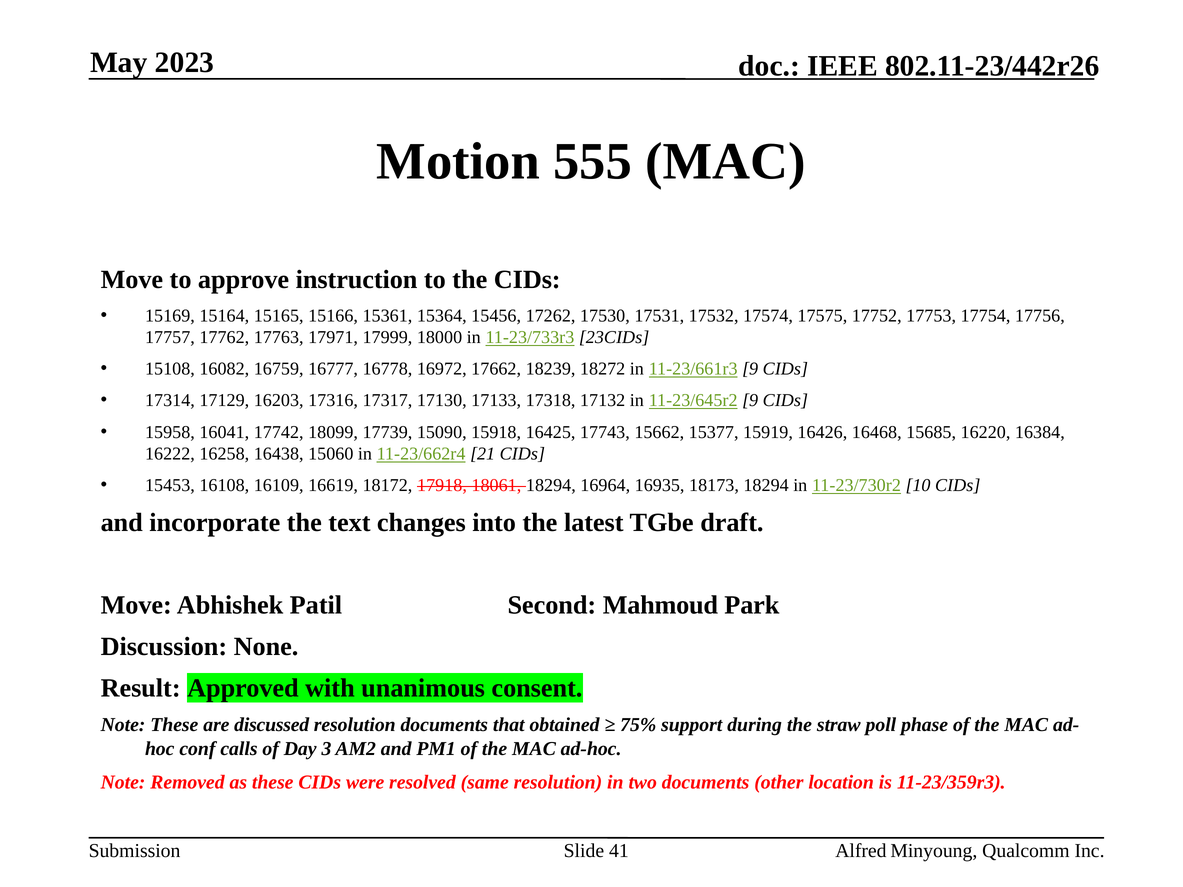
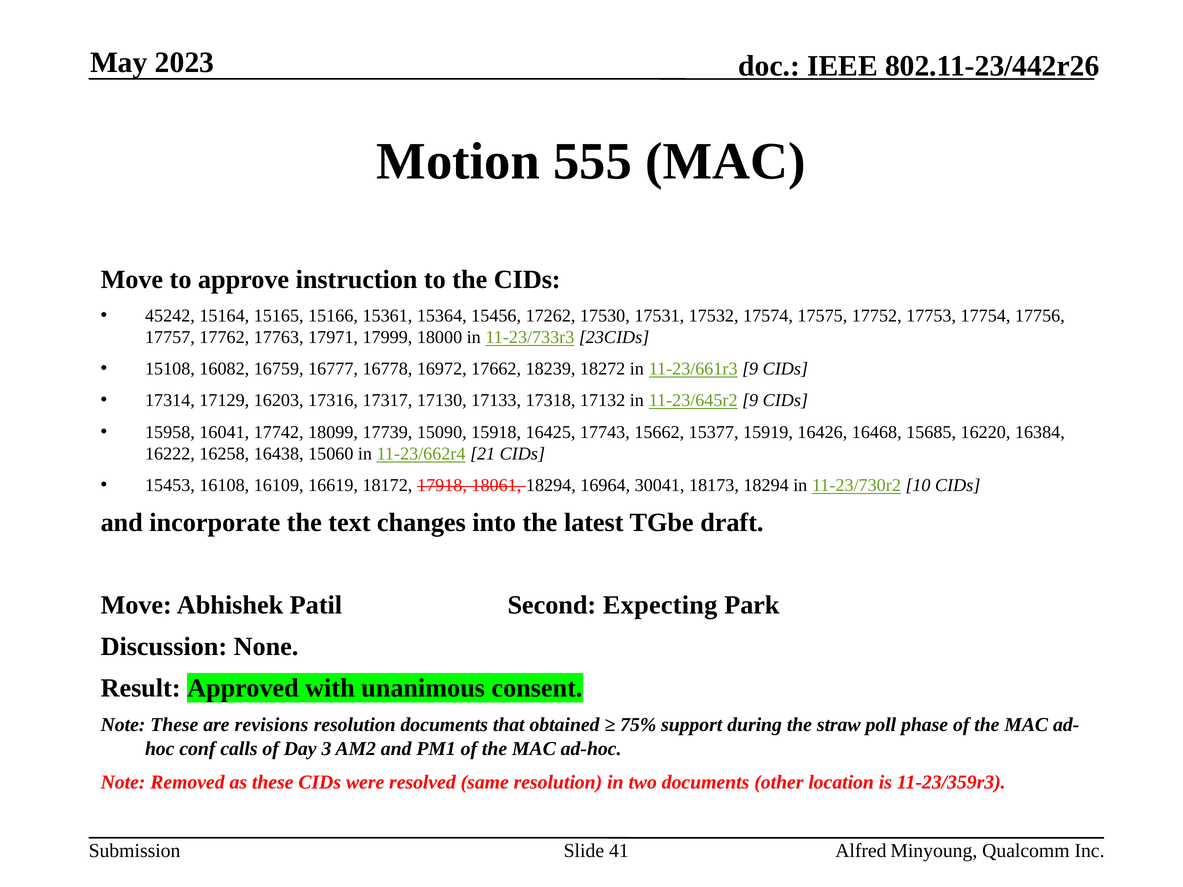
15169: 15169 -> 45242 (170, 316)
16935: 16935 -> 30041 (660, 485)
Mahmoud: Mahmoud -> Expecting (660, 605)
discussed: discussed -> revisions (272, 725)
